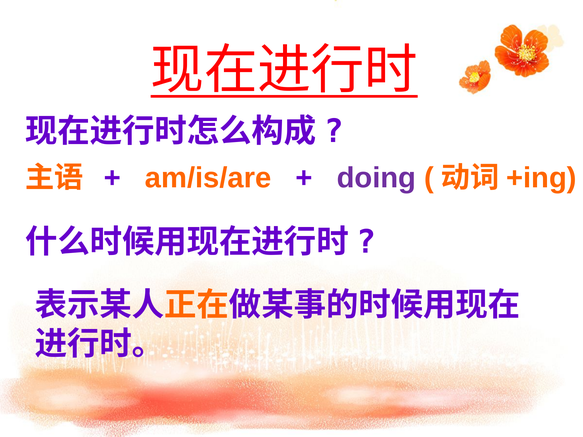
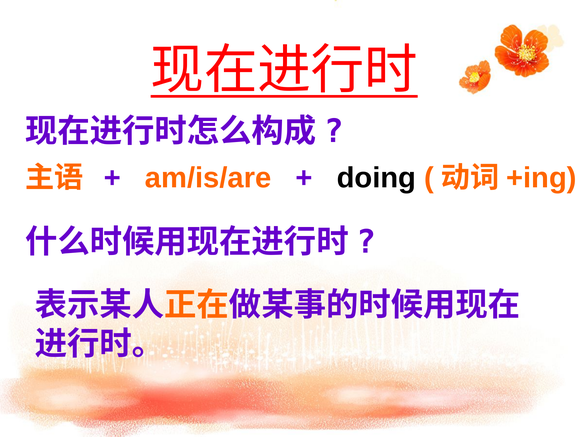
doing colour: purple -> black (376, 178)
